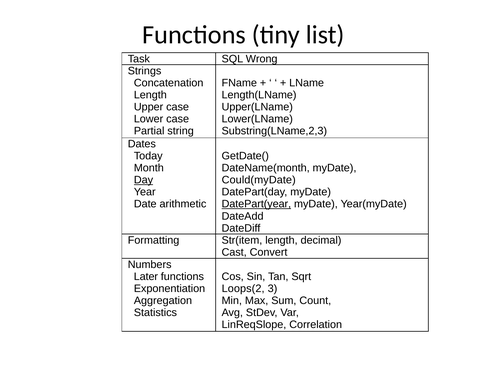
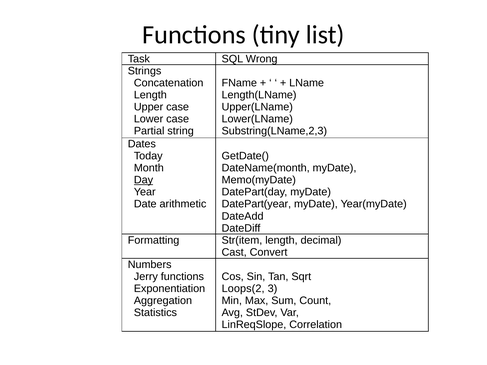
Could(myDate: Could(myDate -> Memo(myDate (259, 180)
DatePart(year underline: present -> none (256, 204)
Later: Later -> Jerry (146, 277)
